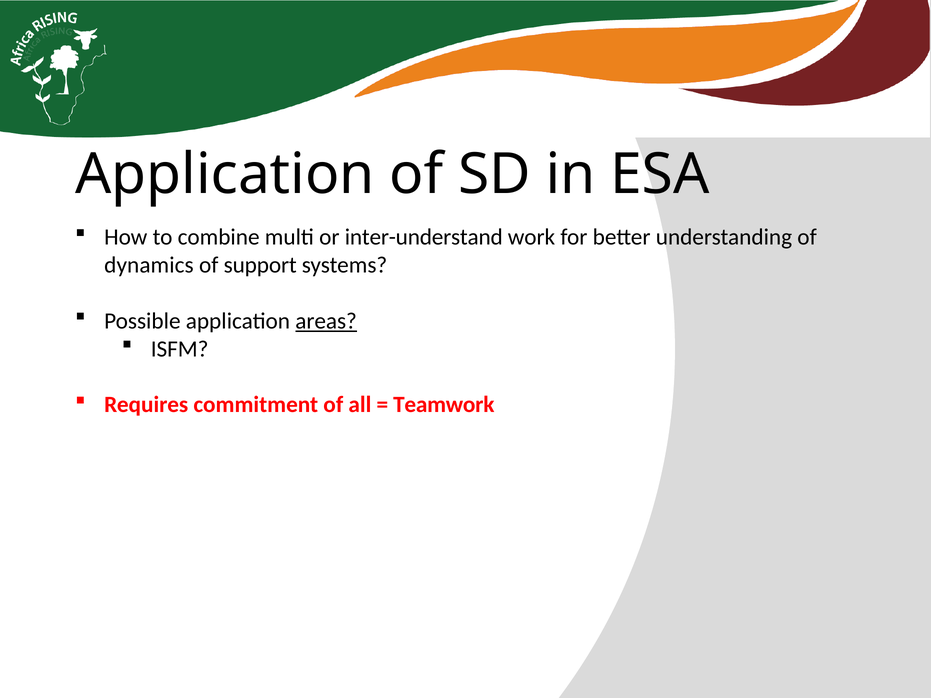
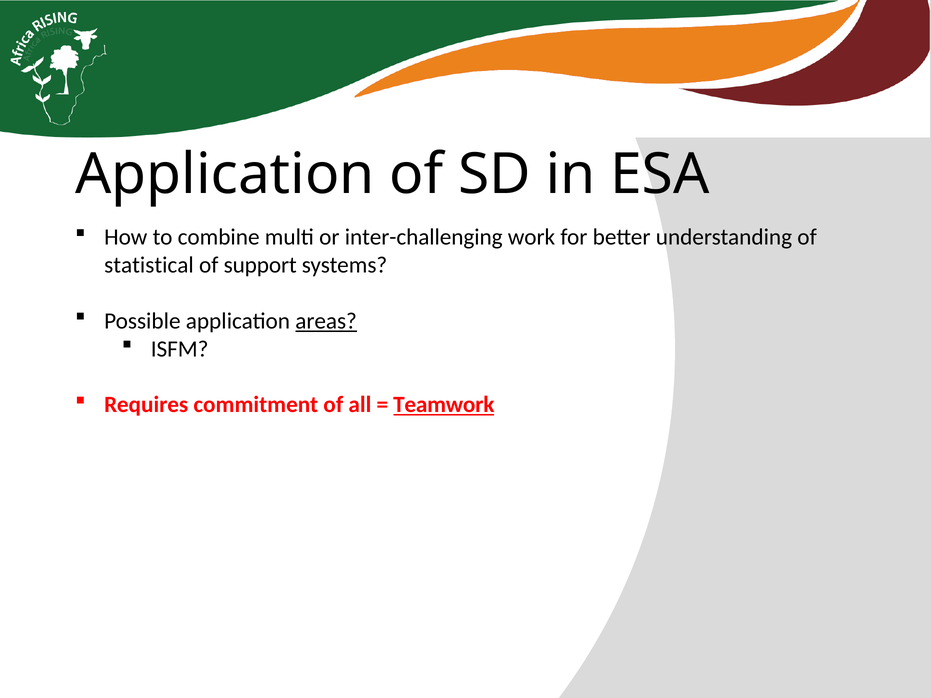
inter-understand: inter-understand -> inter-challenging (424, 237)
dynamics: dynamics -> statistical (149, 265)
Teamwork underline: none -> present (444, 405)
